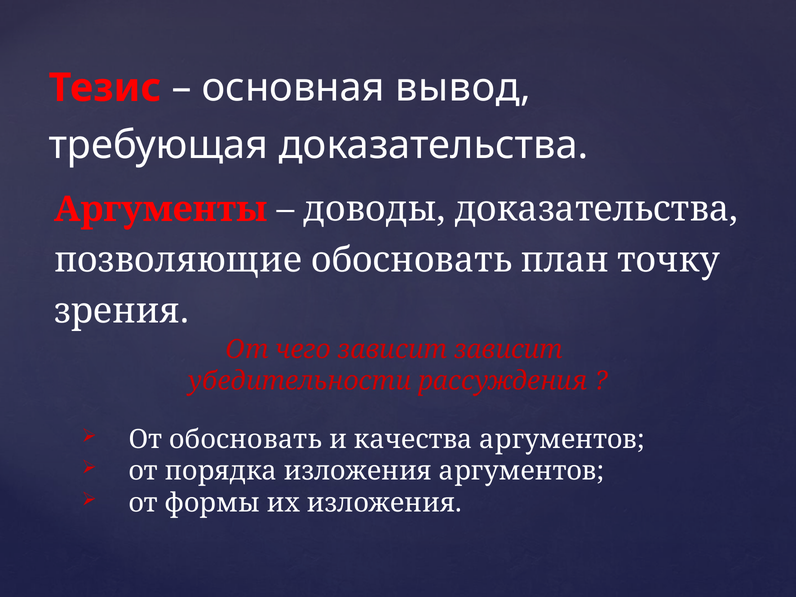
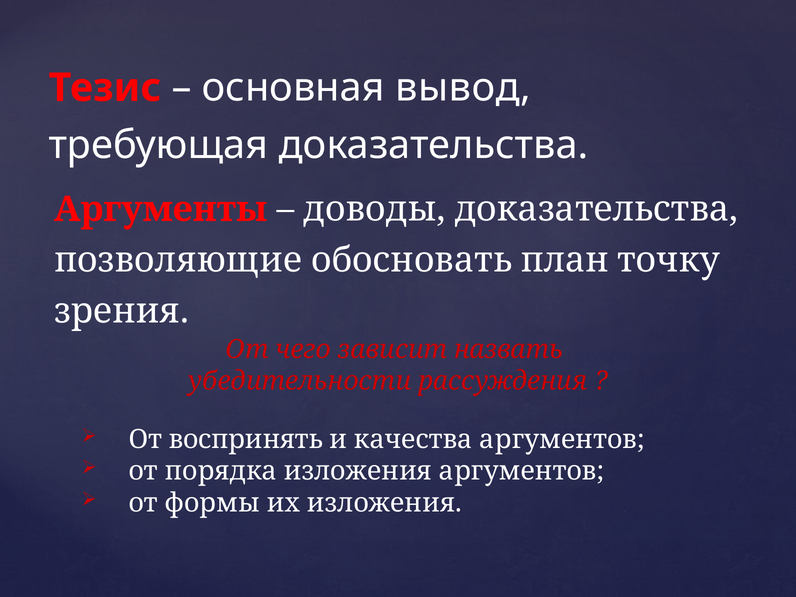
зависит зависит: зависит -> назвать (509, 349)
От обосновать: обосновать -> воспринять (246, 439)
